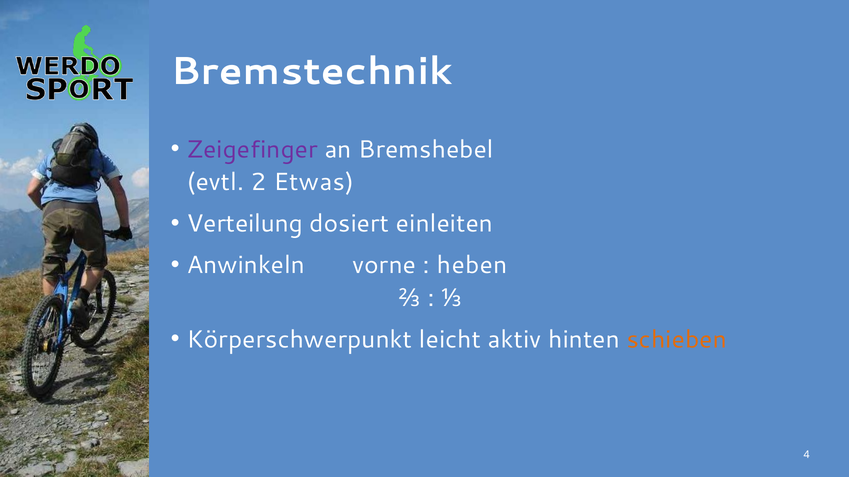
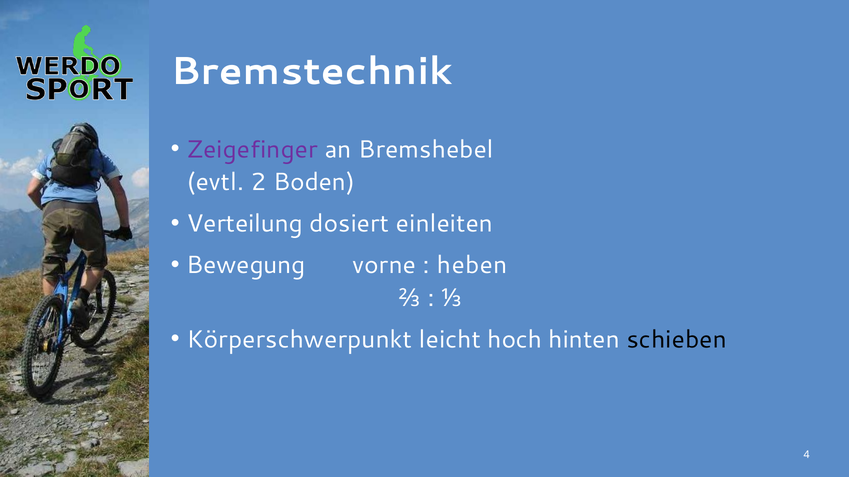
Etwas: Etwas -> Boden (314, 183)
Anwinkeln: Anwinkeln -> Bewegung (246, 266)
aktiv: aktiv -> hoch (515, 340)
schieben colour: orange -> black (677, 340)
